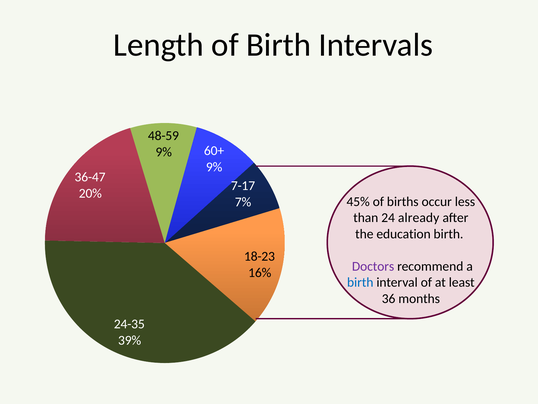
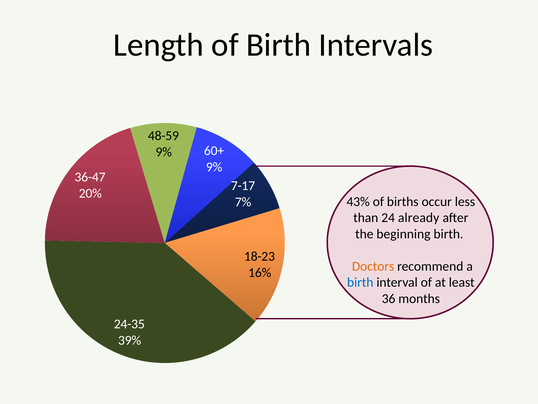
45%: 45% -> 43% (358, 201)
education: education -> beginning (404, 234)
Doctors colour: purple -> orange (373, 266)
